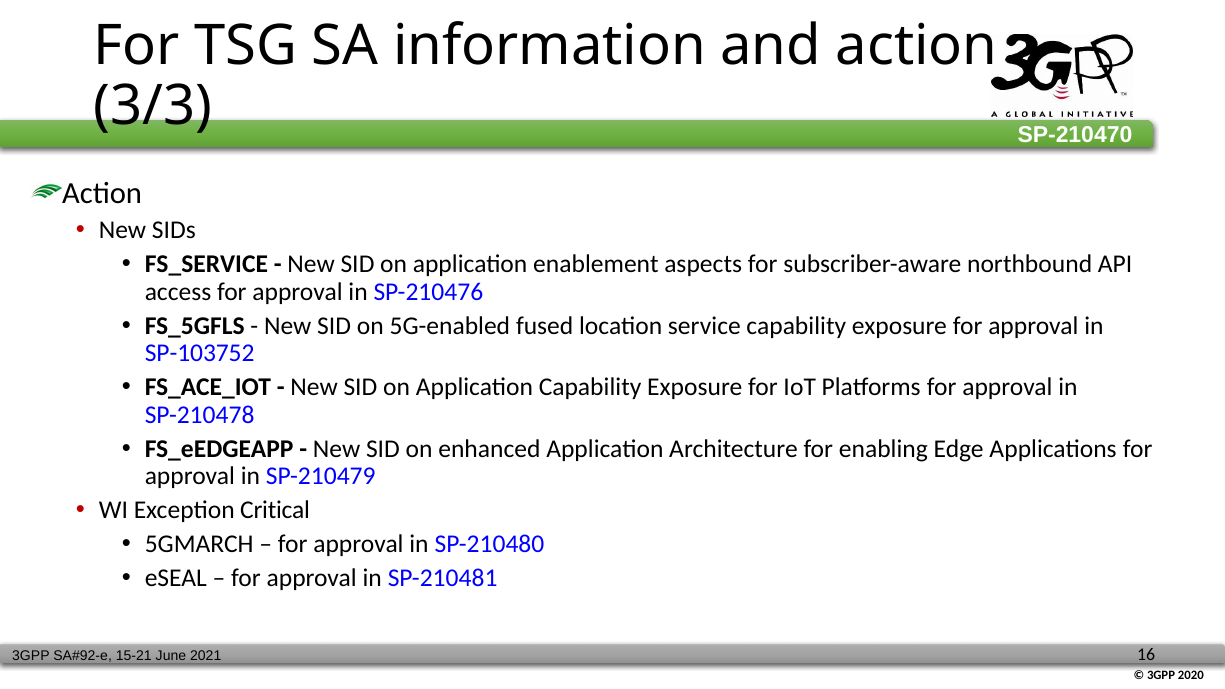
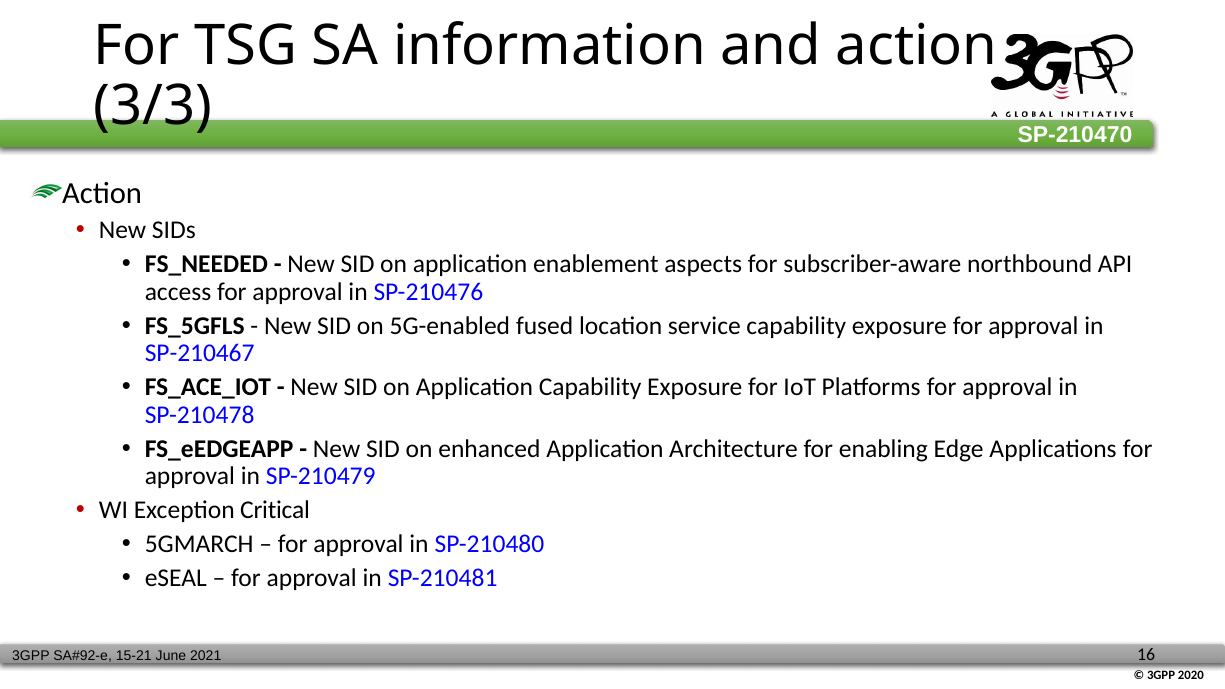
FS_SERVICE: FS_SERVICE -> FS_NEEDED (206, 264)
SP-103752: SP-103752 -> SP-210467 (200, 353)
